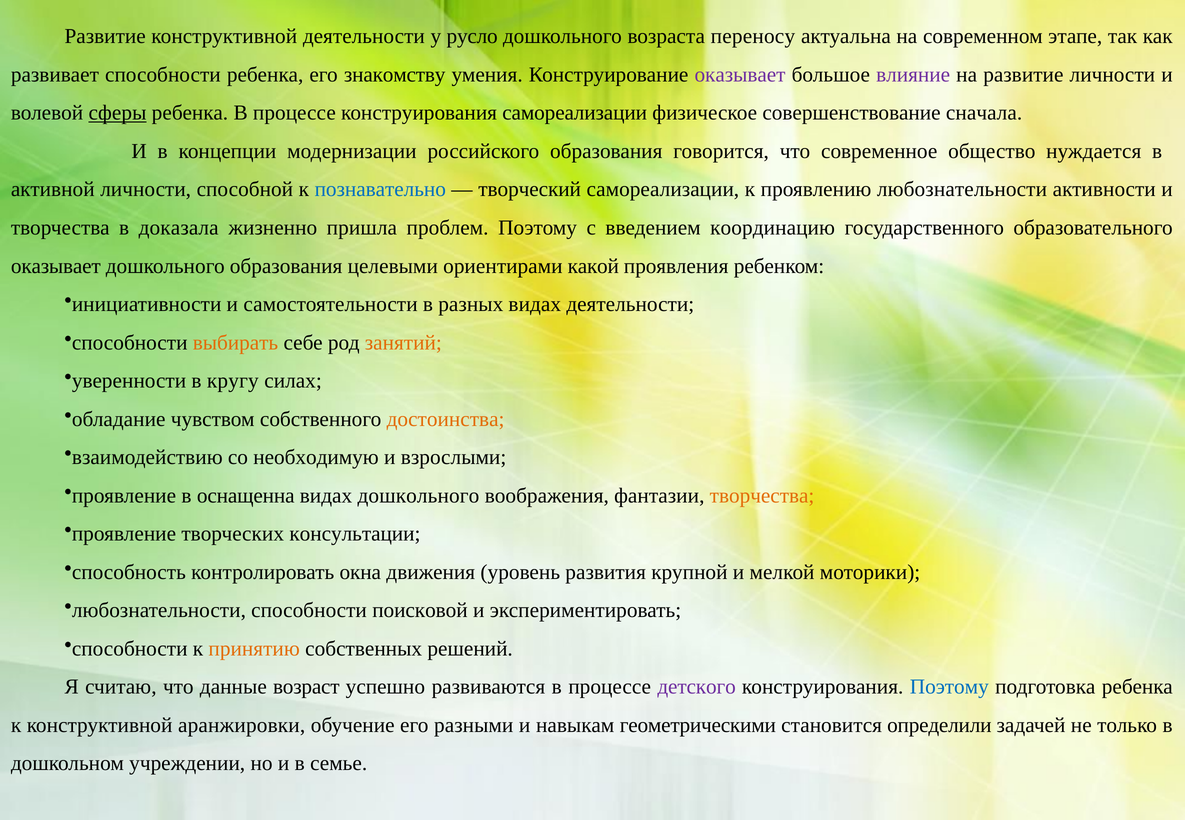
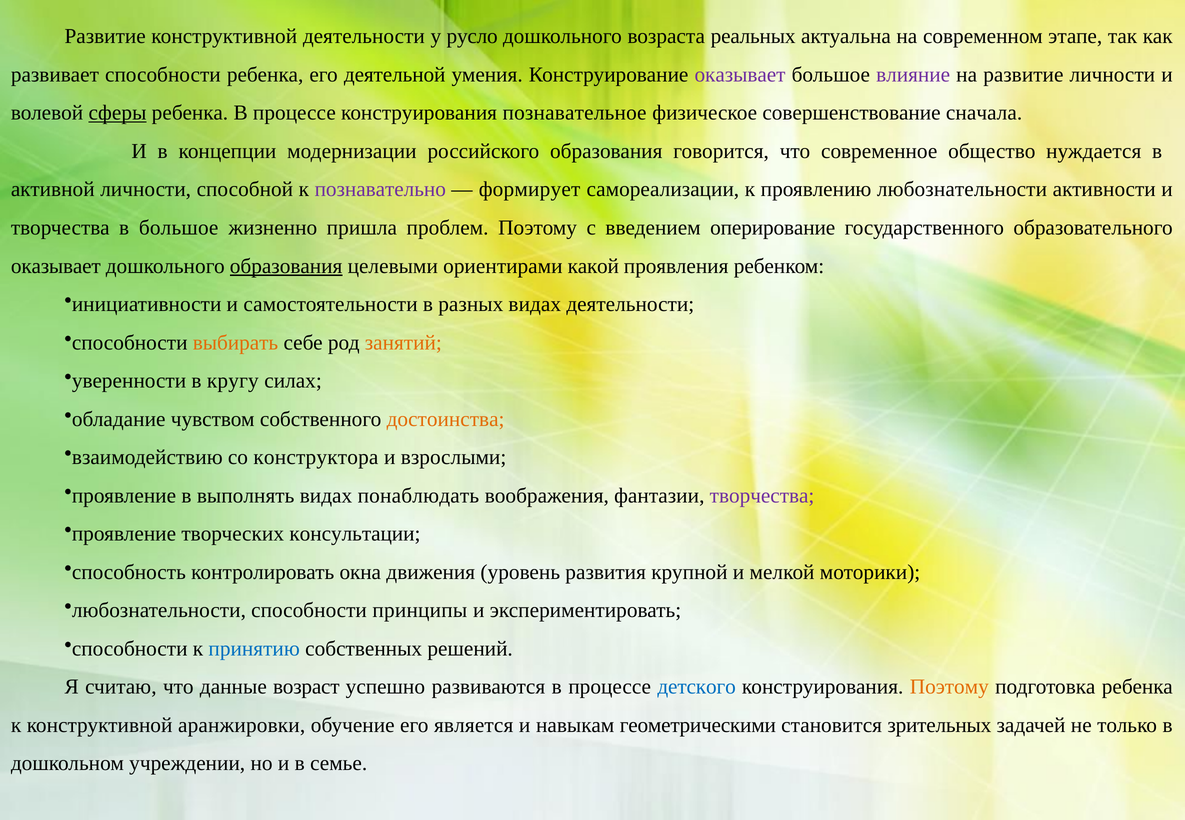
переносу: переносу -> реальных (753, 36)
знакомству: знакомству -> деятельной (395, 75)
конструирования самореализации: самореализации -> познавательное (575, 113)
познавательно colour: blue -> purple (380, 190)
творческий: творческий -> формирует (530, 190)
в доказала: доказала -> большое (179, 228)
координацию: координацию -> оперирование (773, 228)
образования underline: none -> present (286, 266)
необходимую: необходимую -> конструктора (316, 458)
оснащенна: оснащенна -> выполнять (246, 496)
видах дошкольного: дошкольного -> понаблюдать (418, 496)
творчества colour: orange -> purple (762, 496)
поисковой: поисковой -> принципы (420, 611)
принятию colour: orange -> blue (254, 649)
детского colour: purple -> blue (697, 687)
Поэтому colour: blue -> orange (949, 687)
разными: разными -> является (474, 726)
определили: определили -> зрительных (939, 726)
